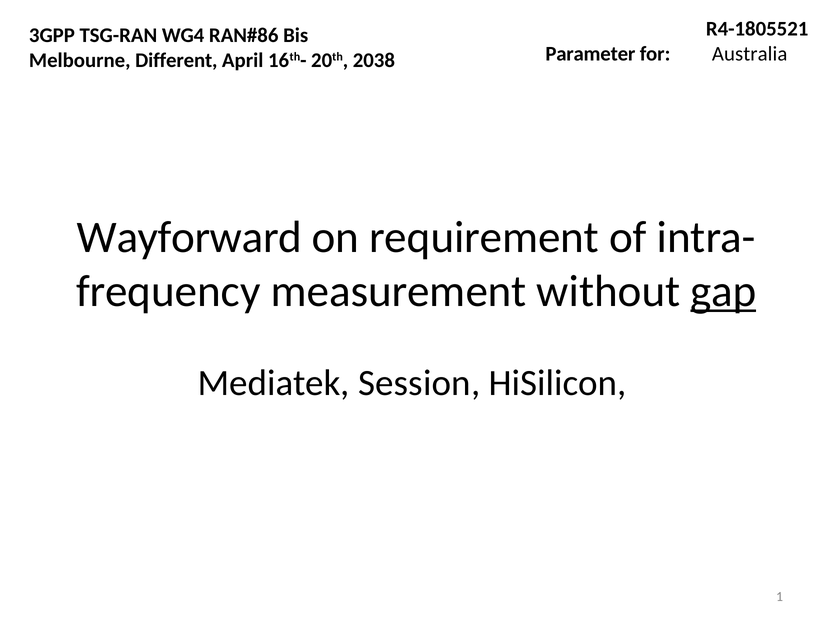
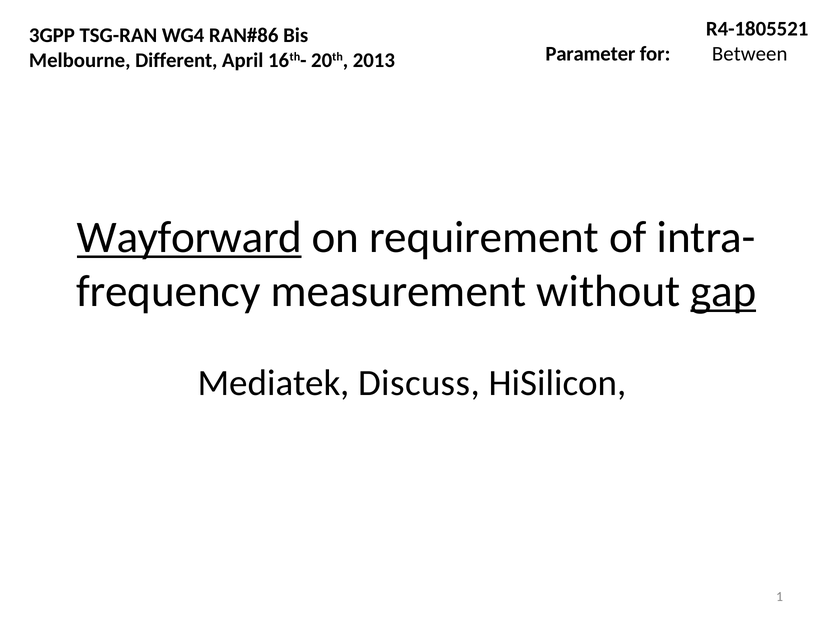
Australia: Australia -> Between (750, 54)
2038: 2038 -> 2013 (374, 60)
Wayforward underline: none -> present (189, 237)
Session: Session -> Discuss (419, 383)
